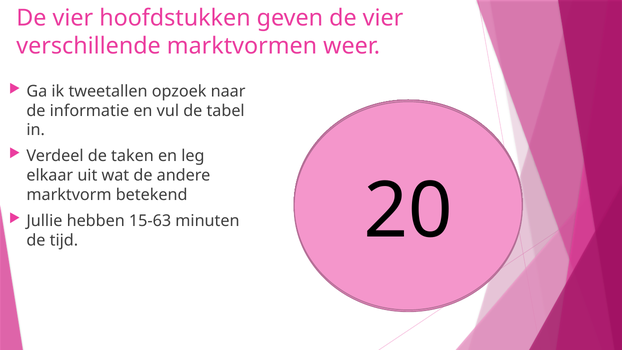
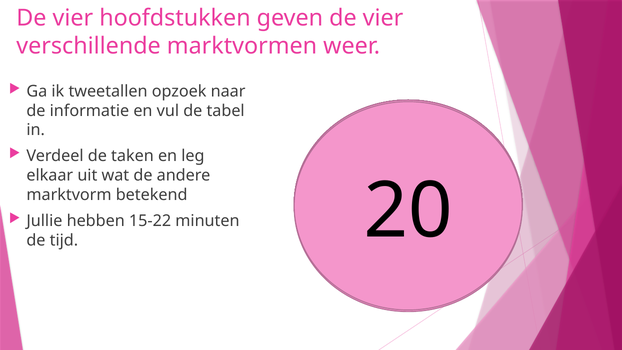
15-63: 15-63 -> 15-22 (150, 221)
